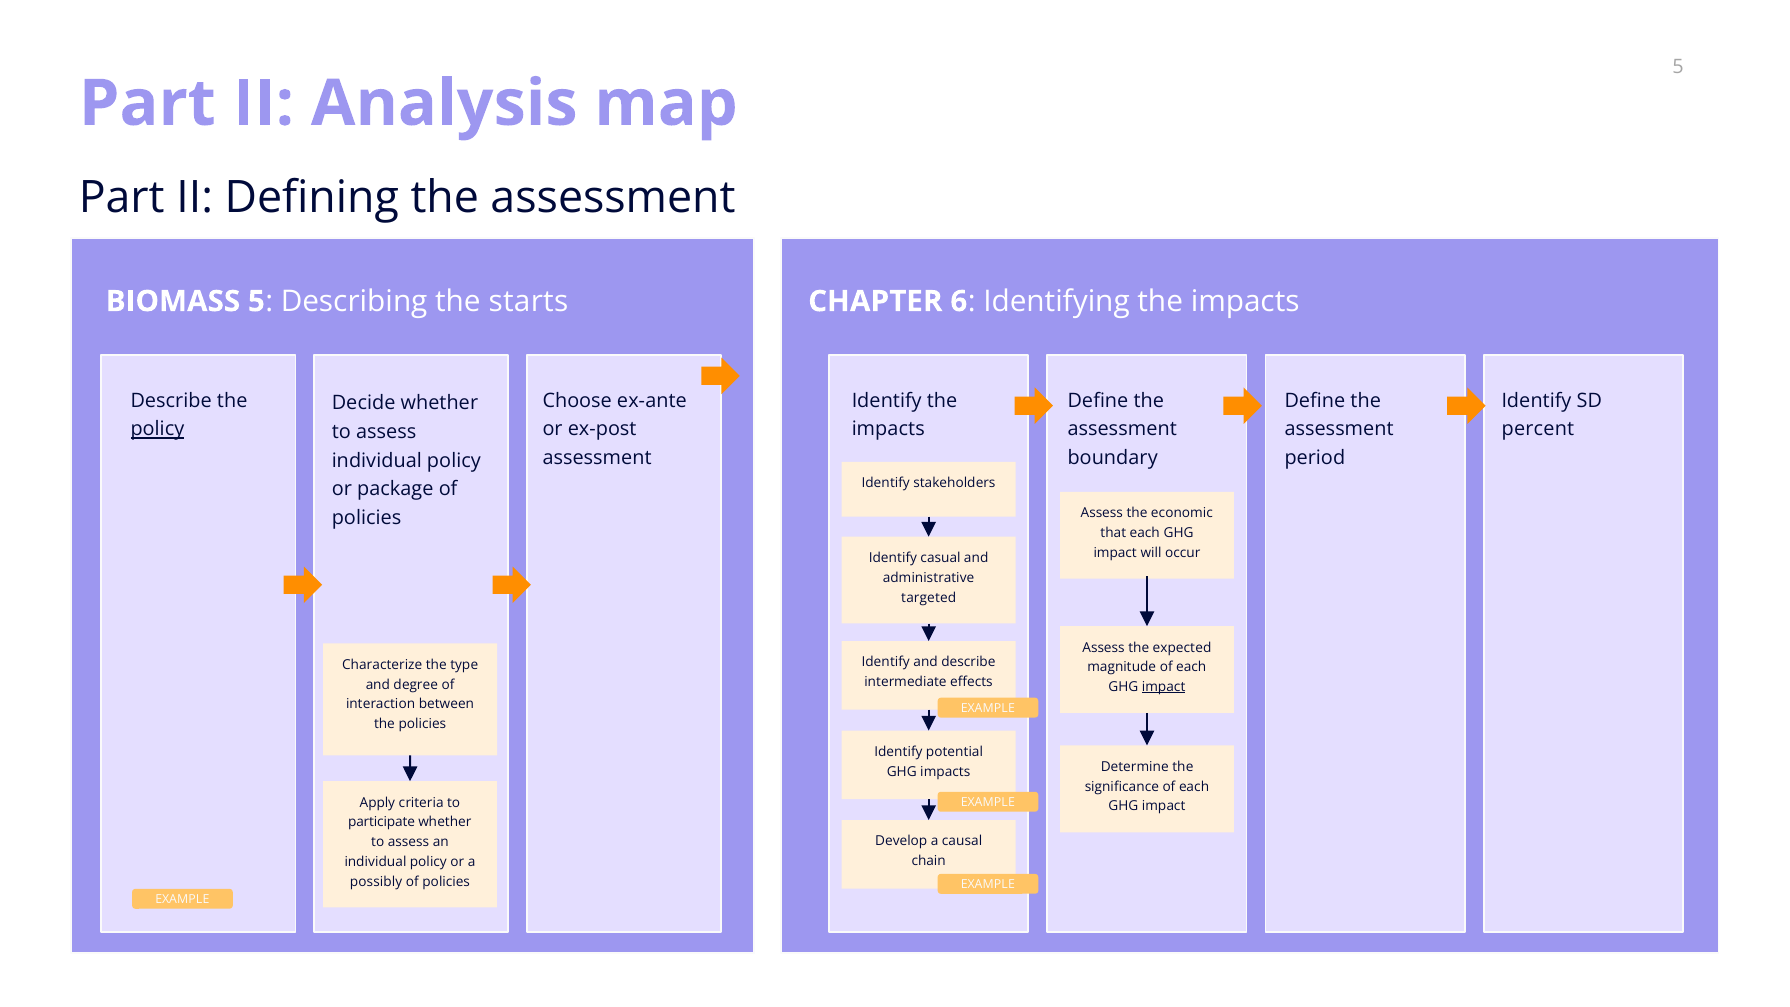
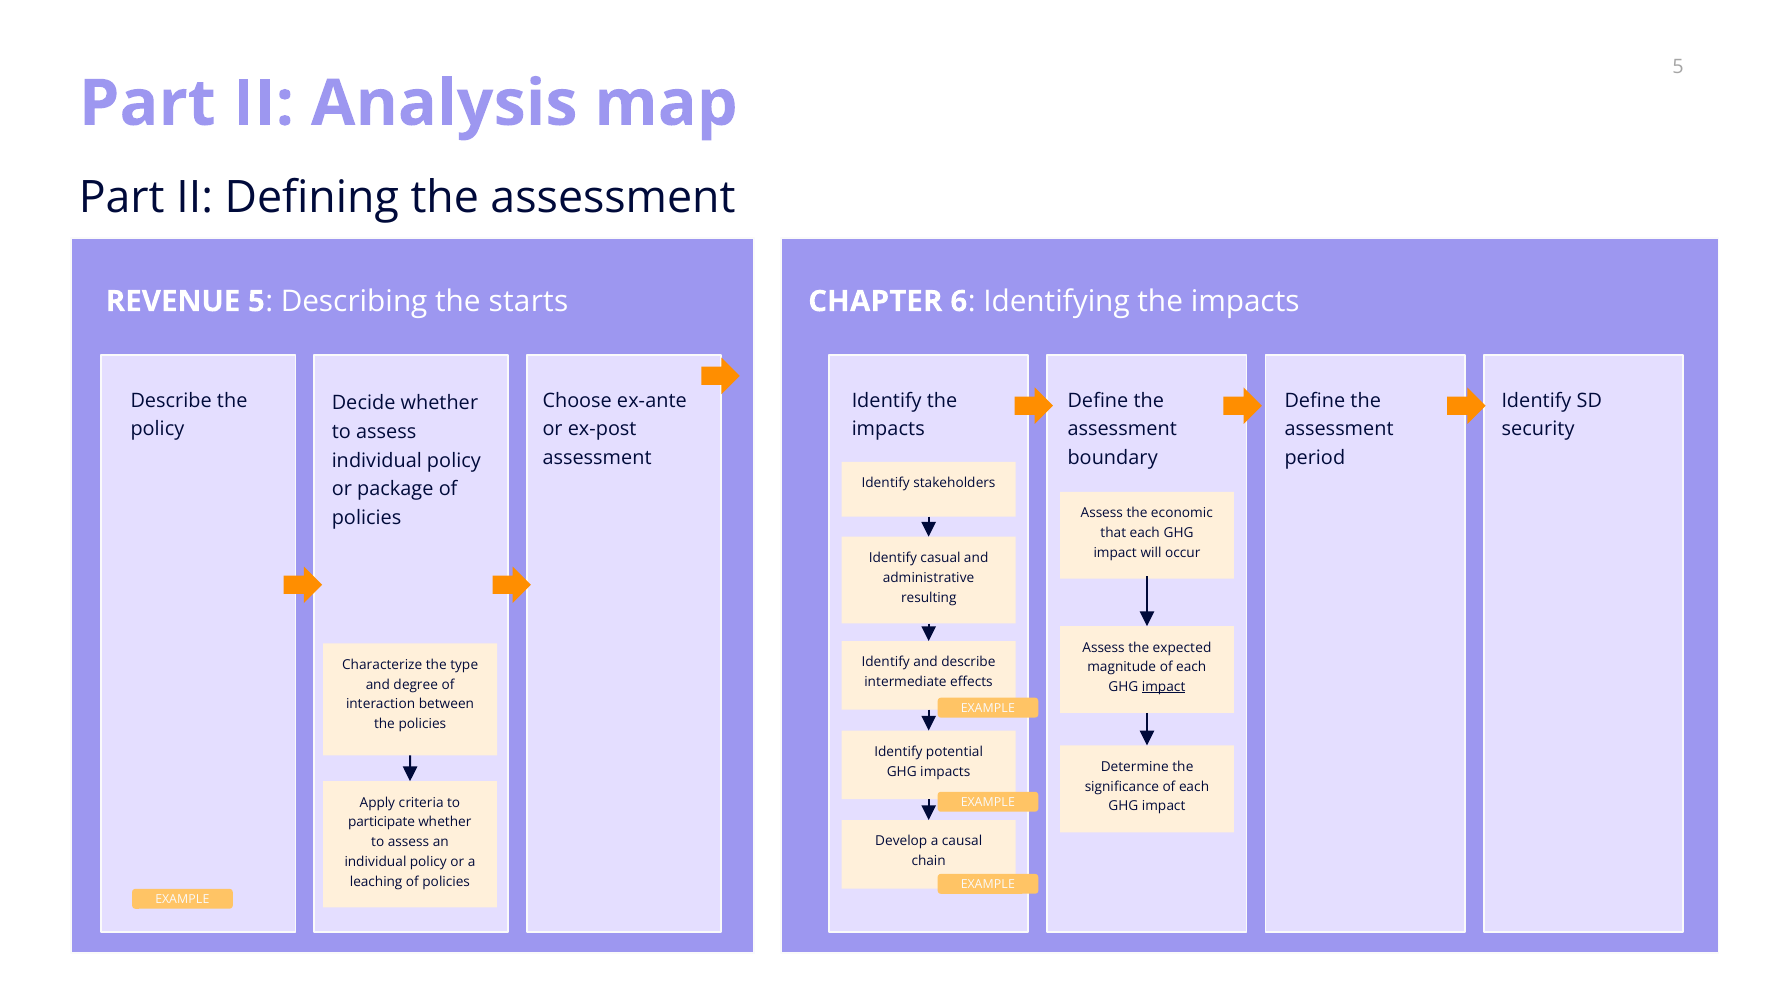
BIOMASS: BIOMASS -> REVENUE (173, 301)
policy underline: present -> none (157, 429)
percent: percent -> security (1538, 429)
targeted: targeted -> resulting (929, 597)
possibly: possibly -> leaching (376, 881)
